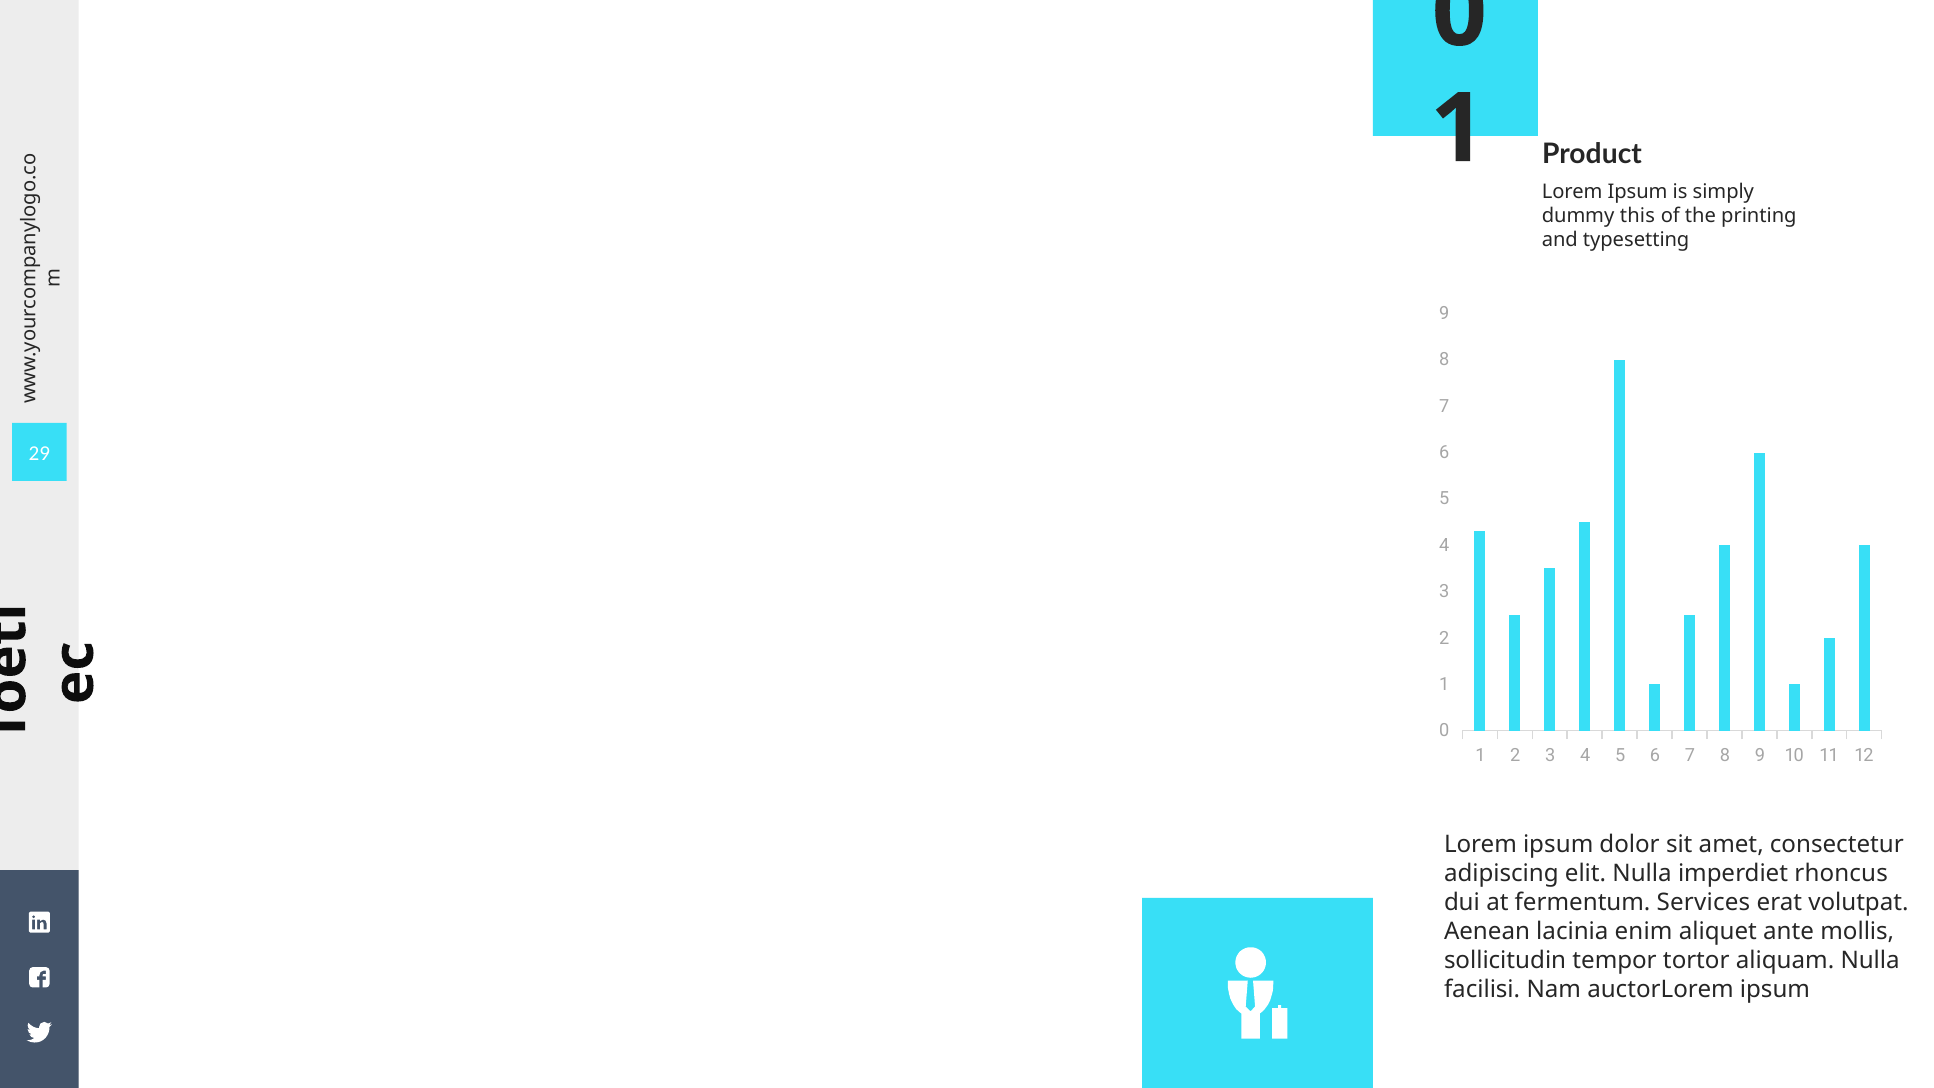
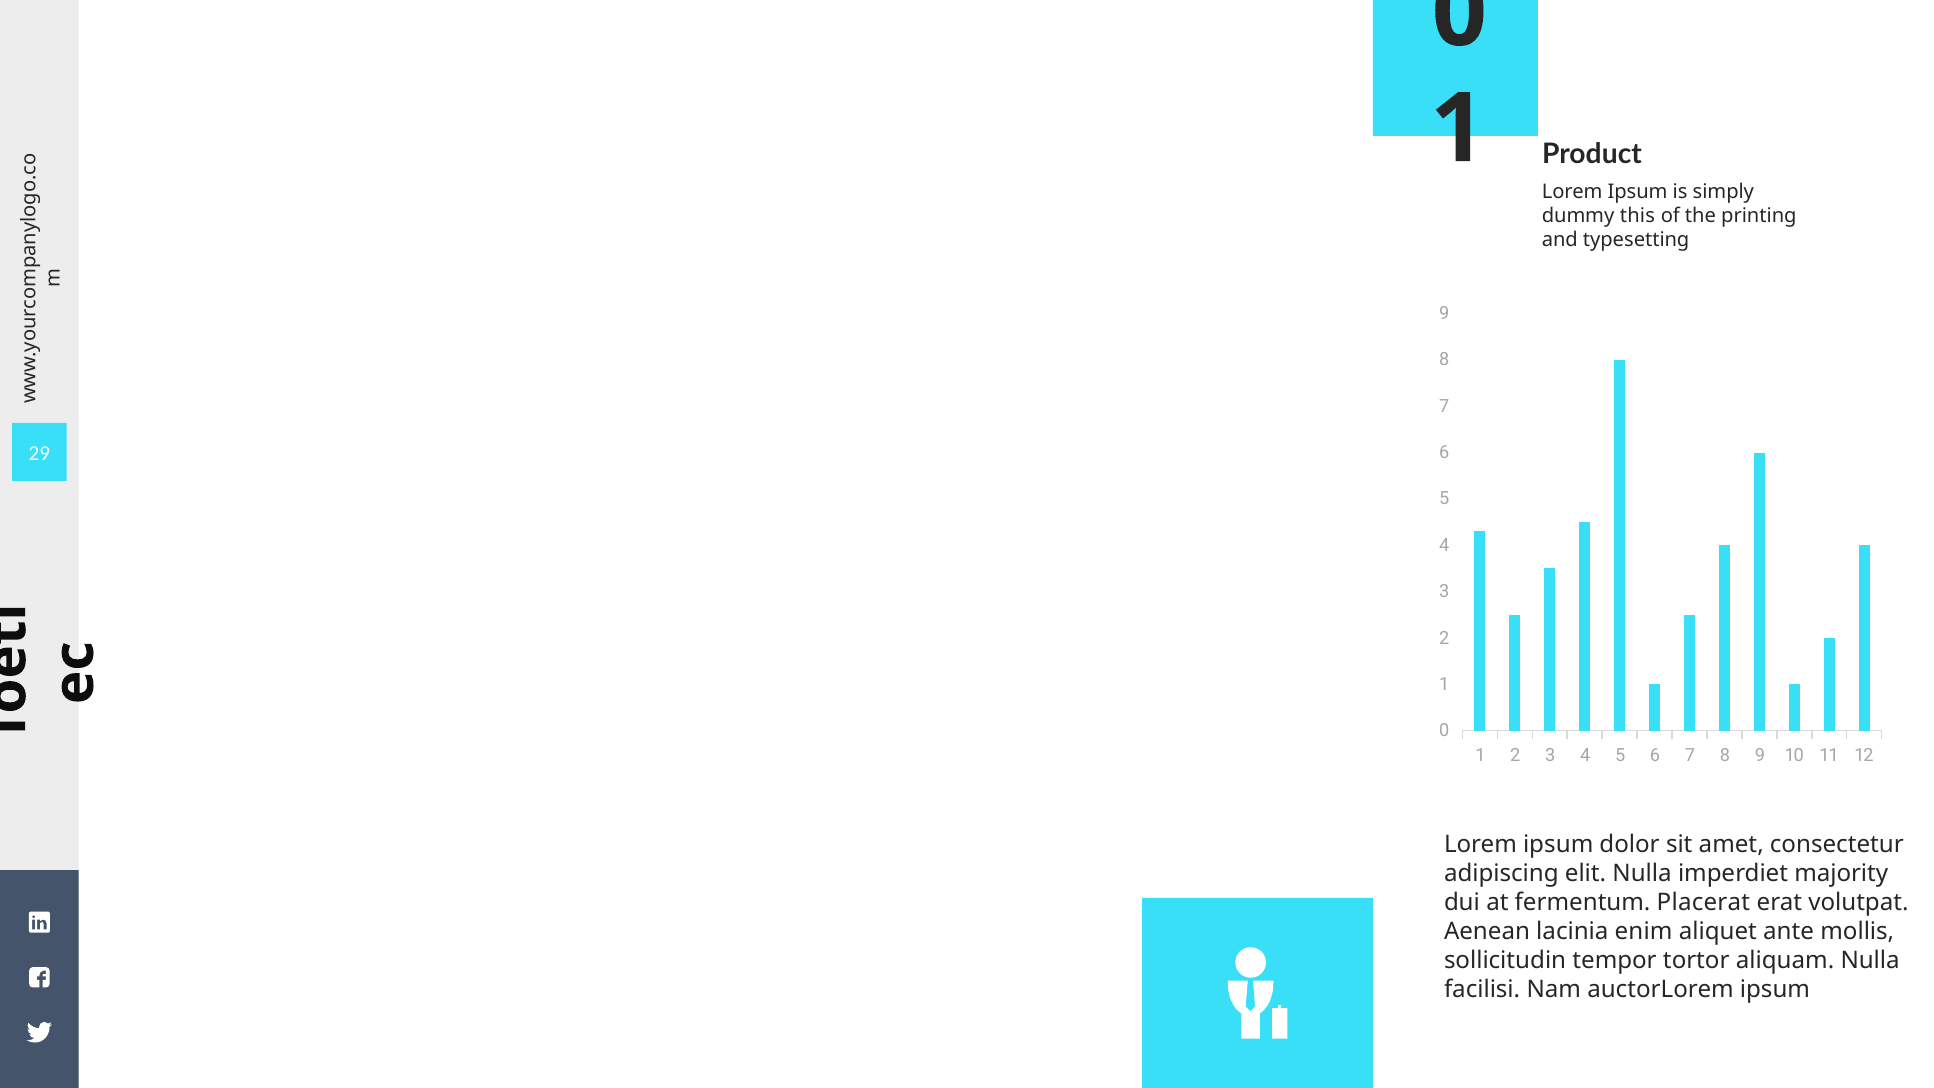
rhoncus: rhoncus -> majority (1841, 874)
Services: Services -> Placerat (1703, 903)
